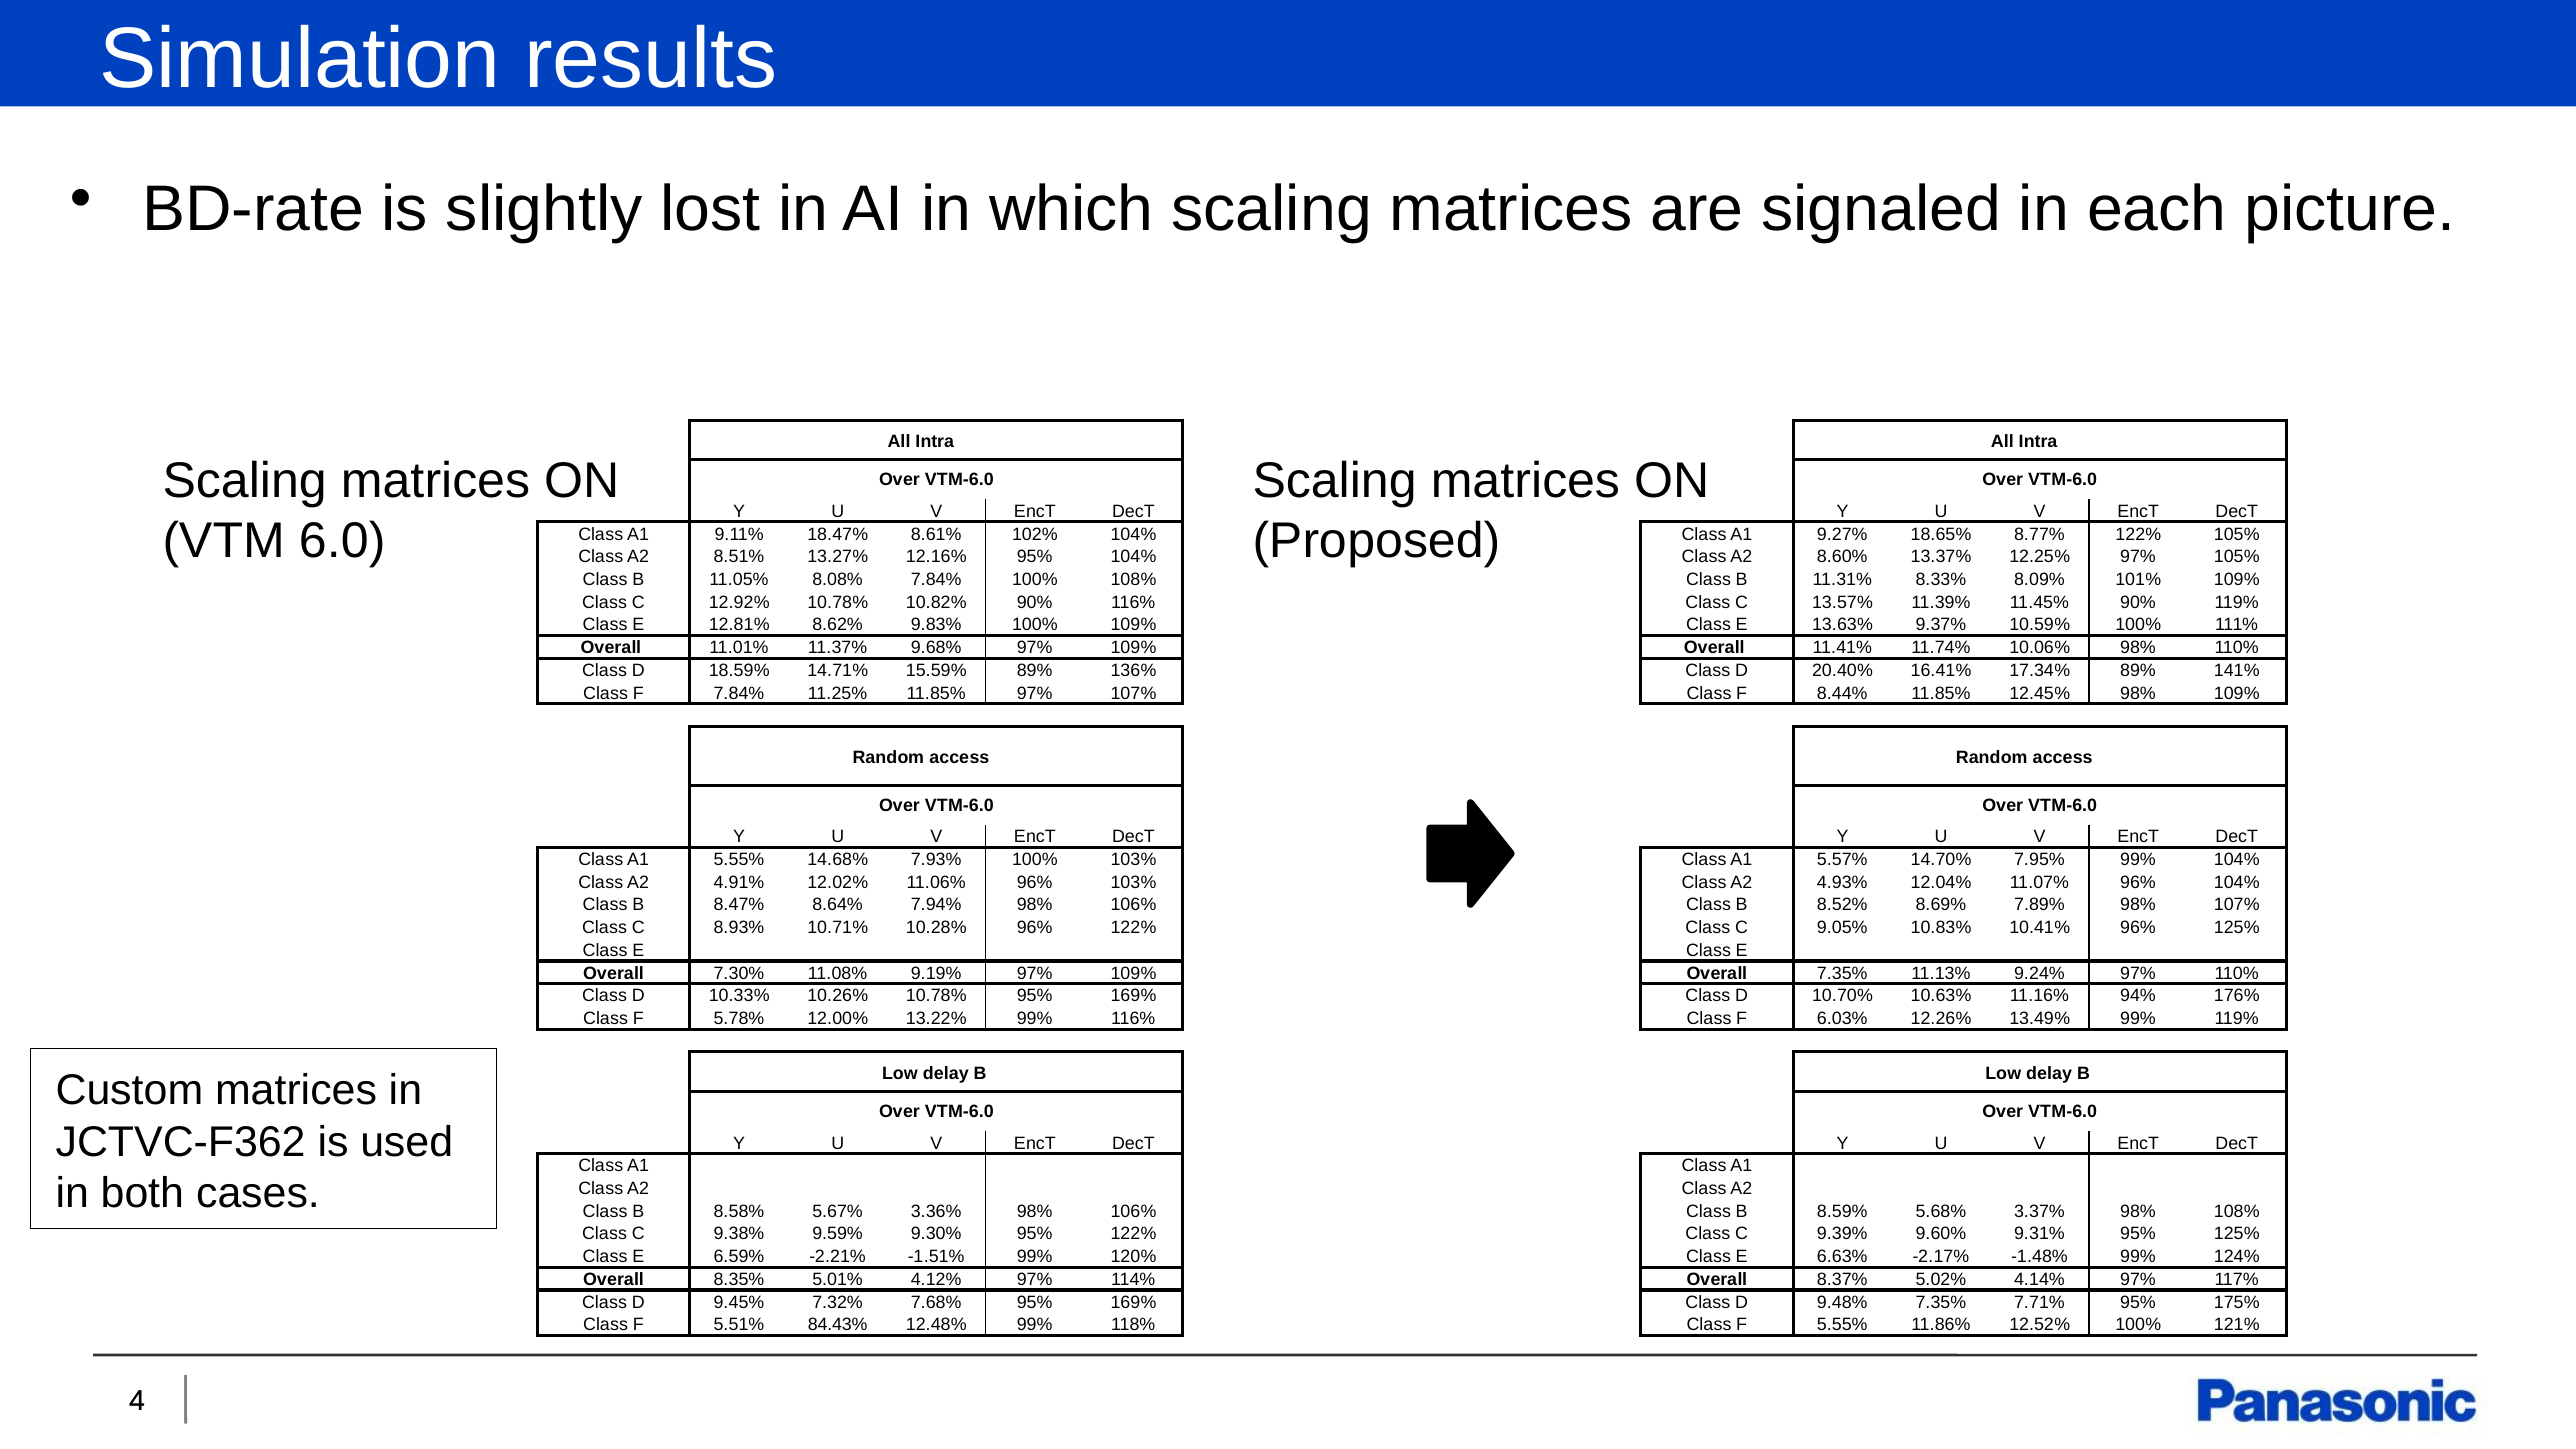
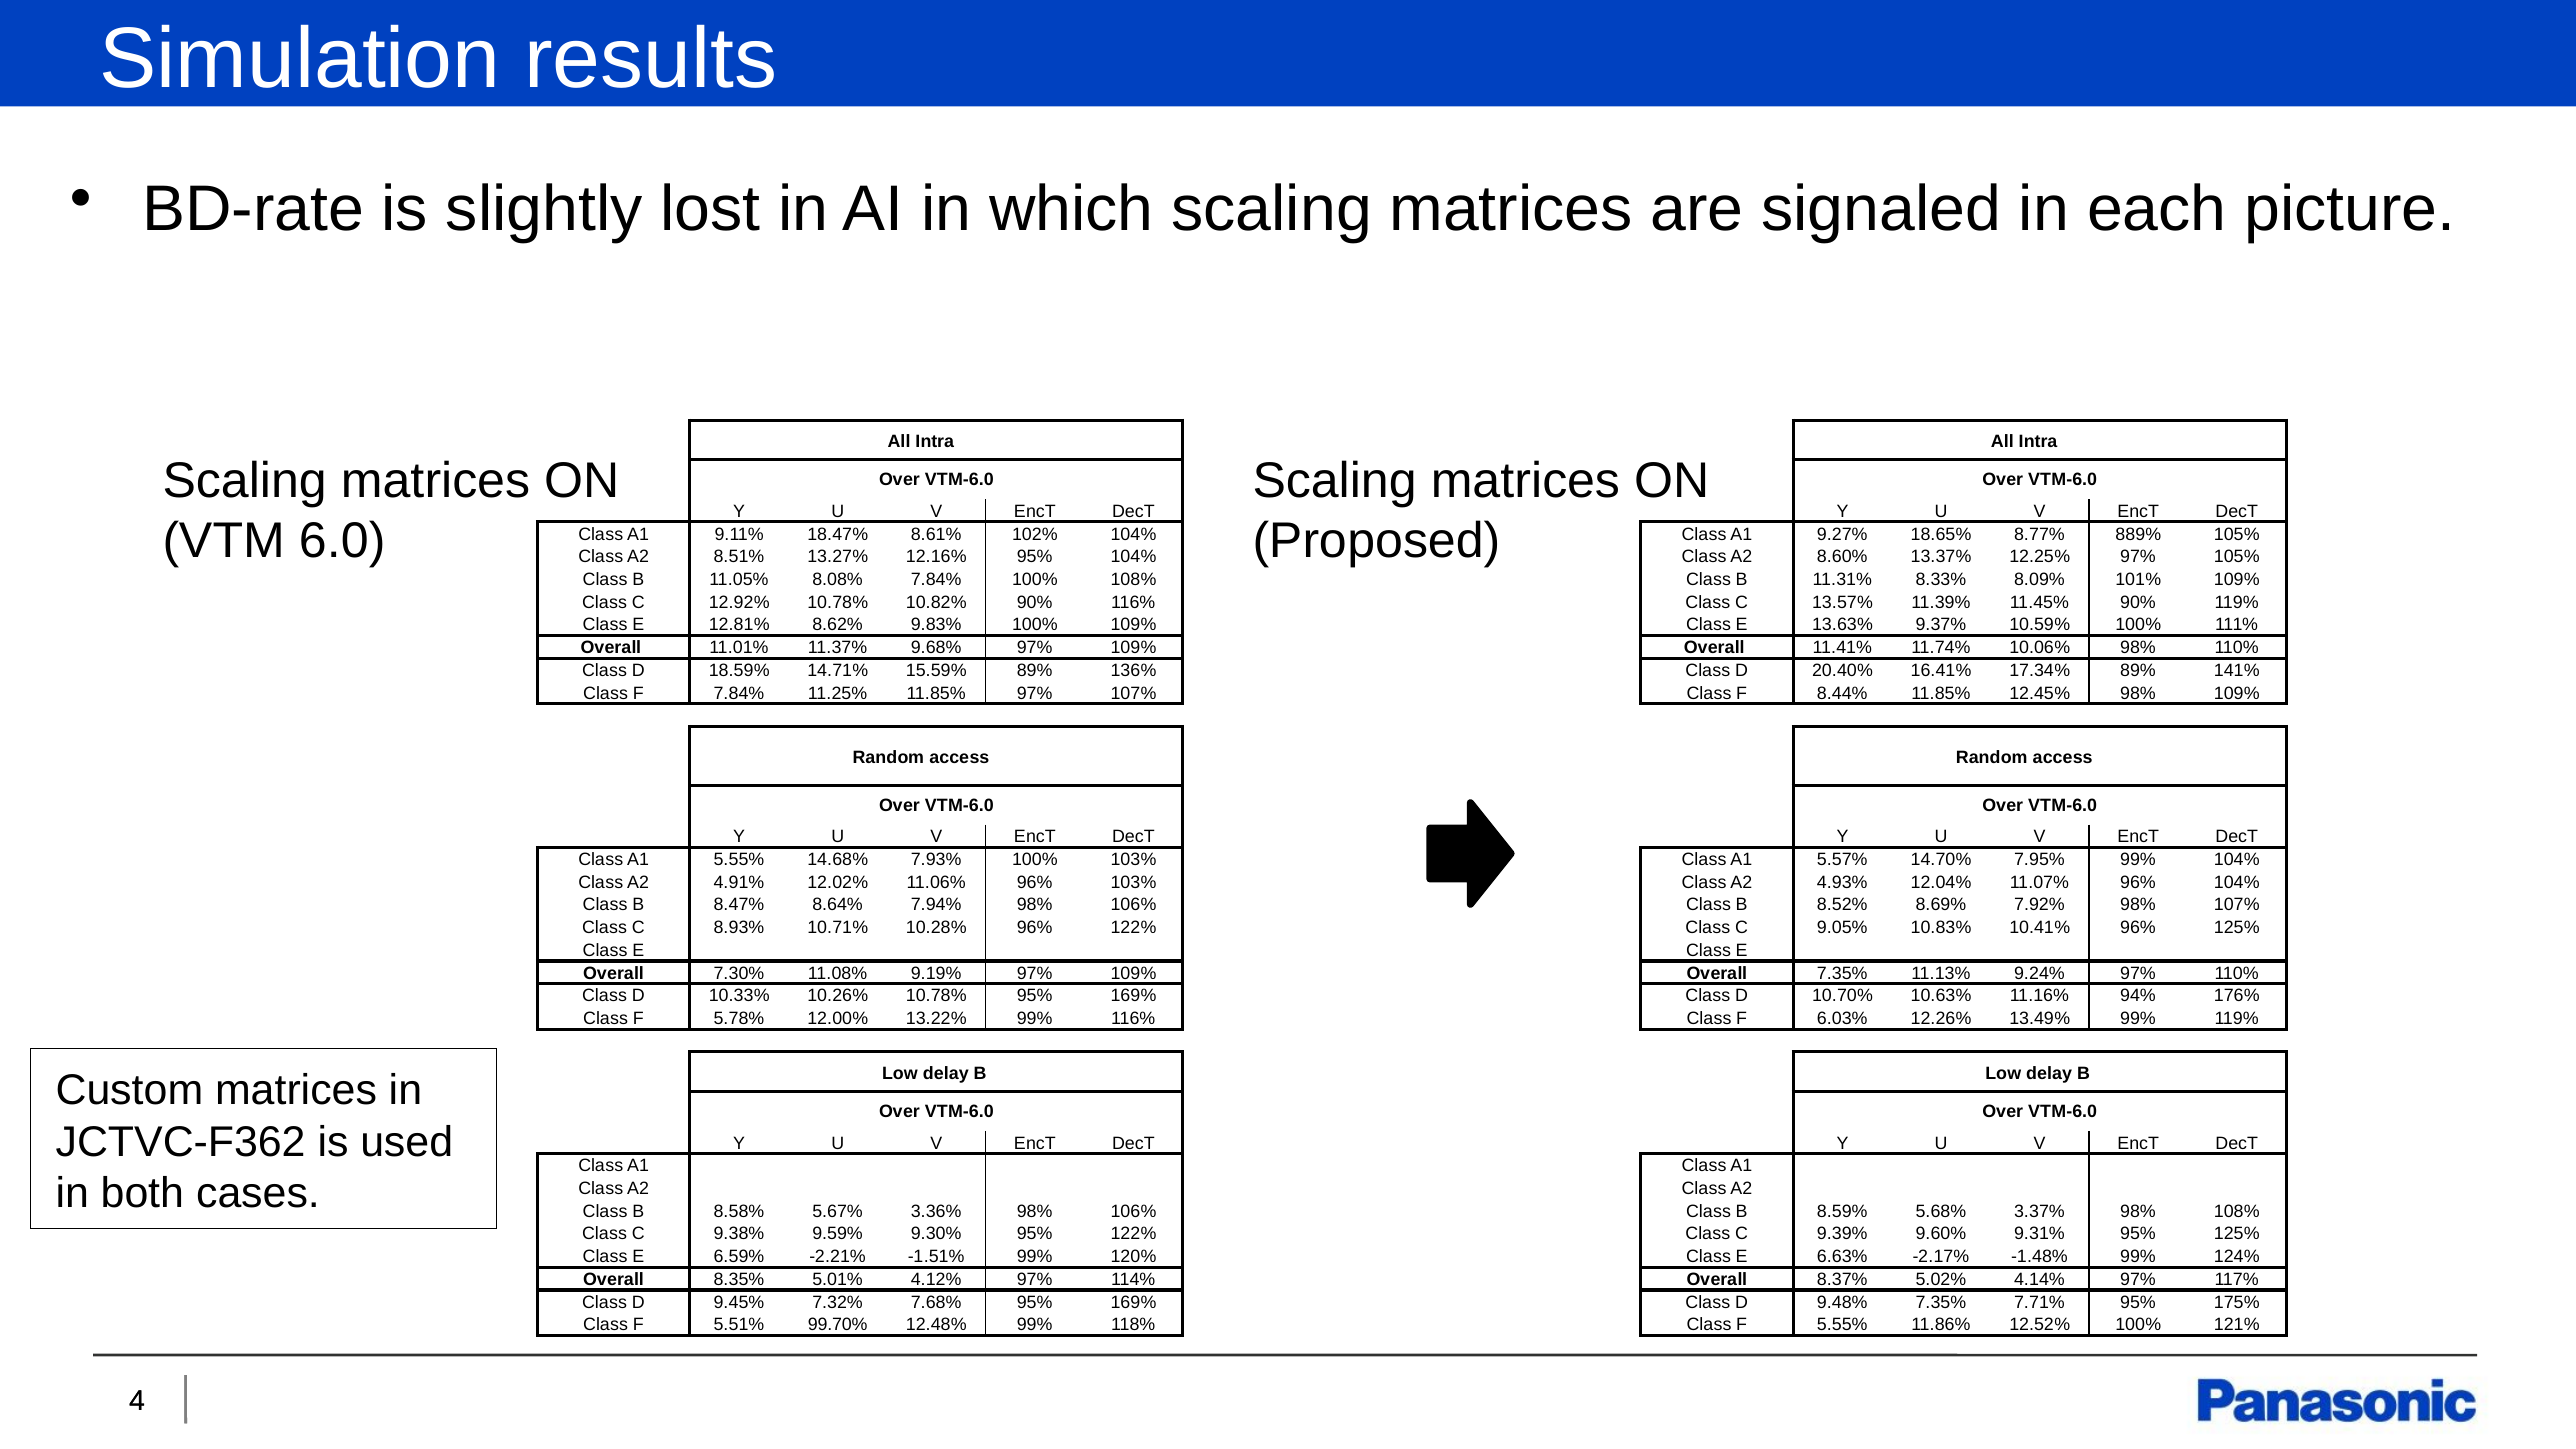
8.77% 122%: 122% -> 889% (2138, 534)
7.89%: 7.89% -> 7.92% (2039, 905)
84.43%: 84.43% -> 99.70% (838, 1325)
